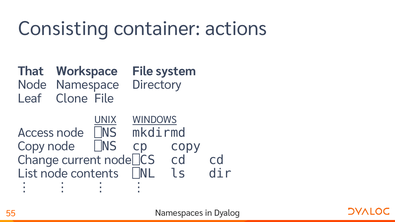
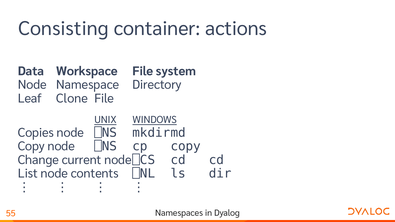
That: That -> Data (31, 71)
Access: Access -> Copies (36, 133)
